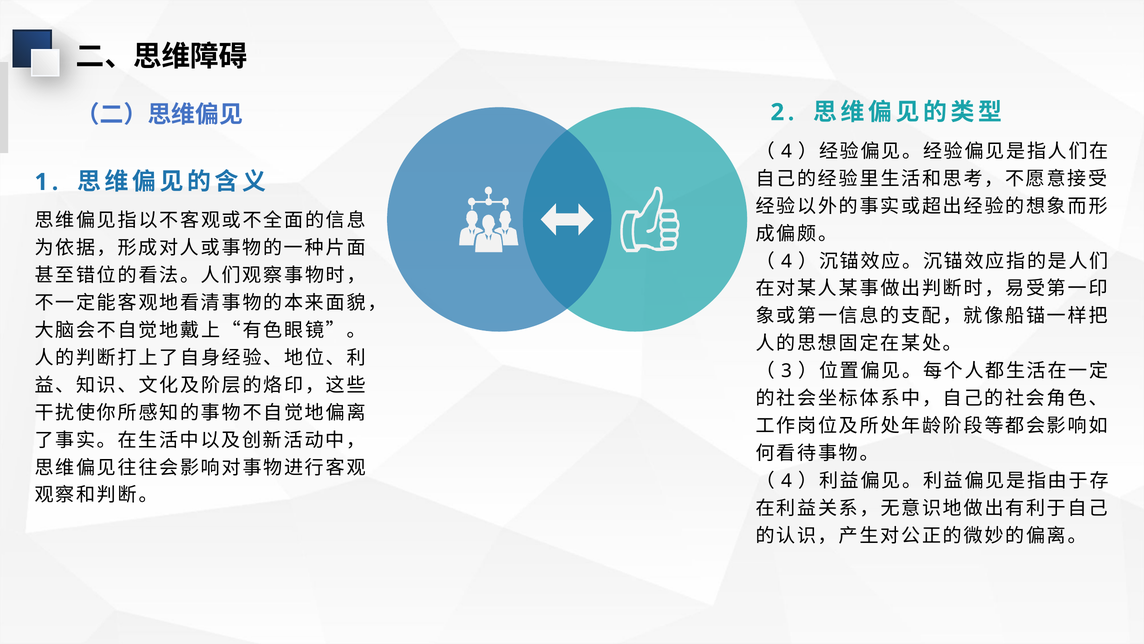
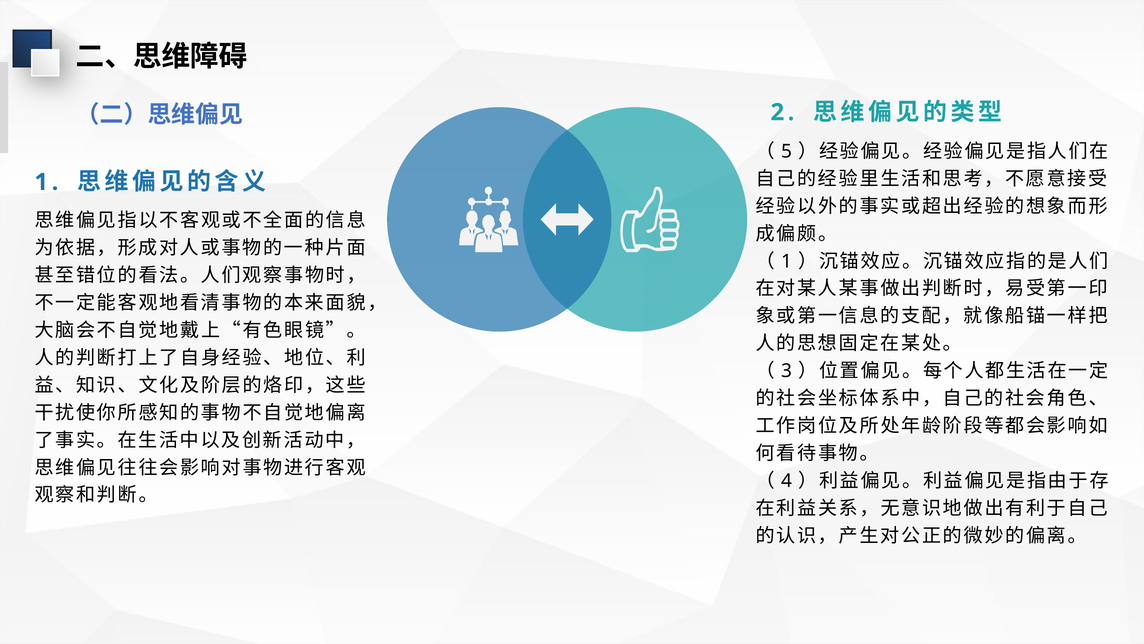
4: 4 -> 5 (786, 151)
4: 4 -> 1 (786, 261)
